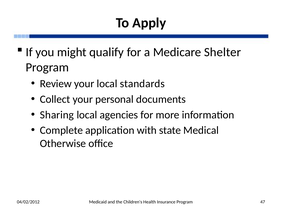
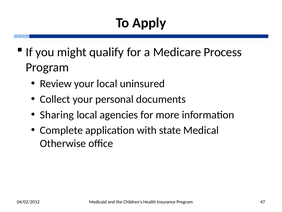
Shelter: Shelter -> Process (223, 52)
standards: standards -> uninsured (142, 84)
